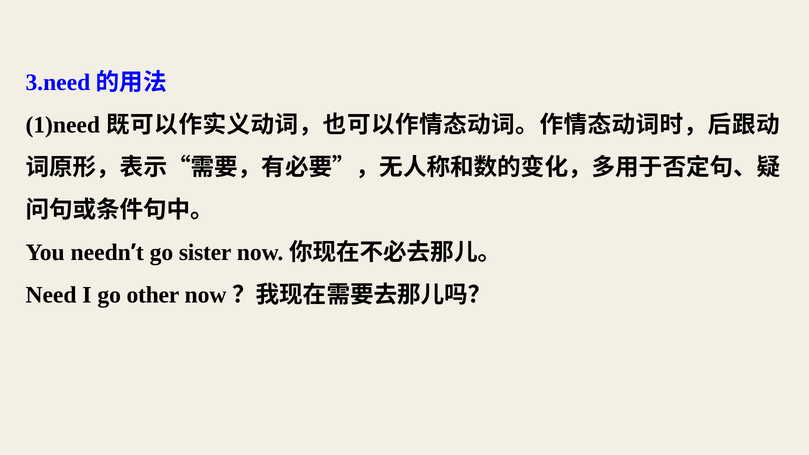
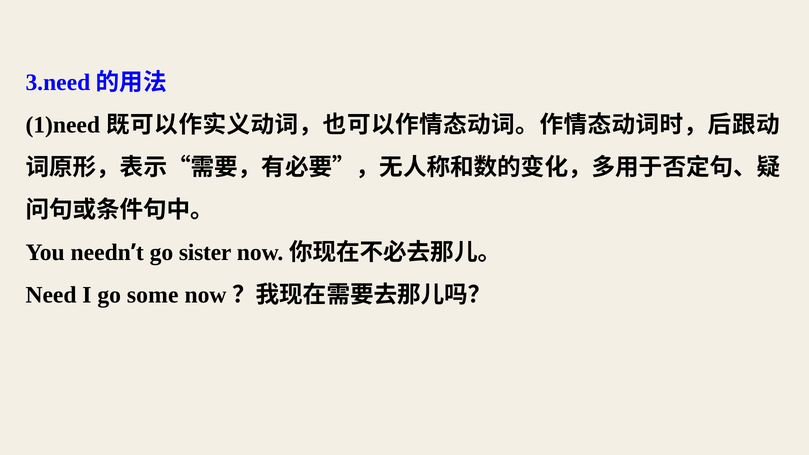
other: other -> some (153, 295)
